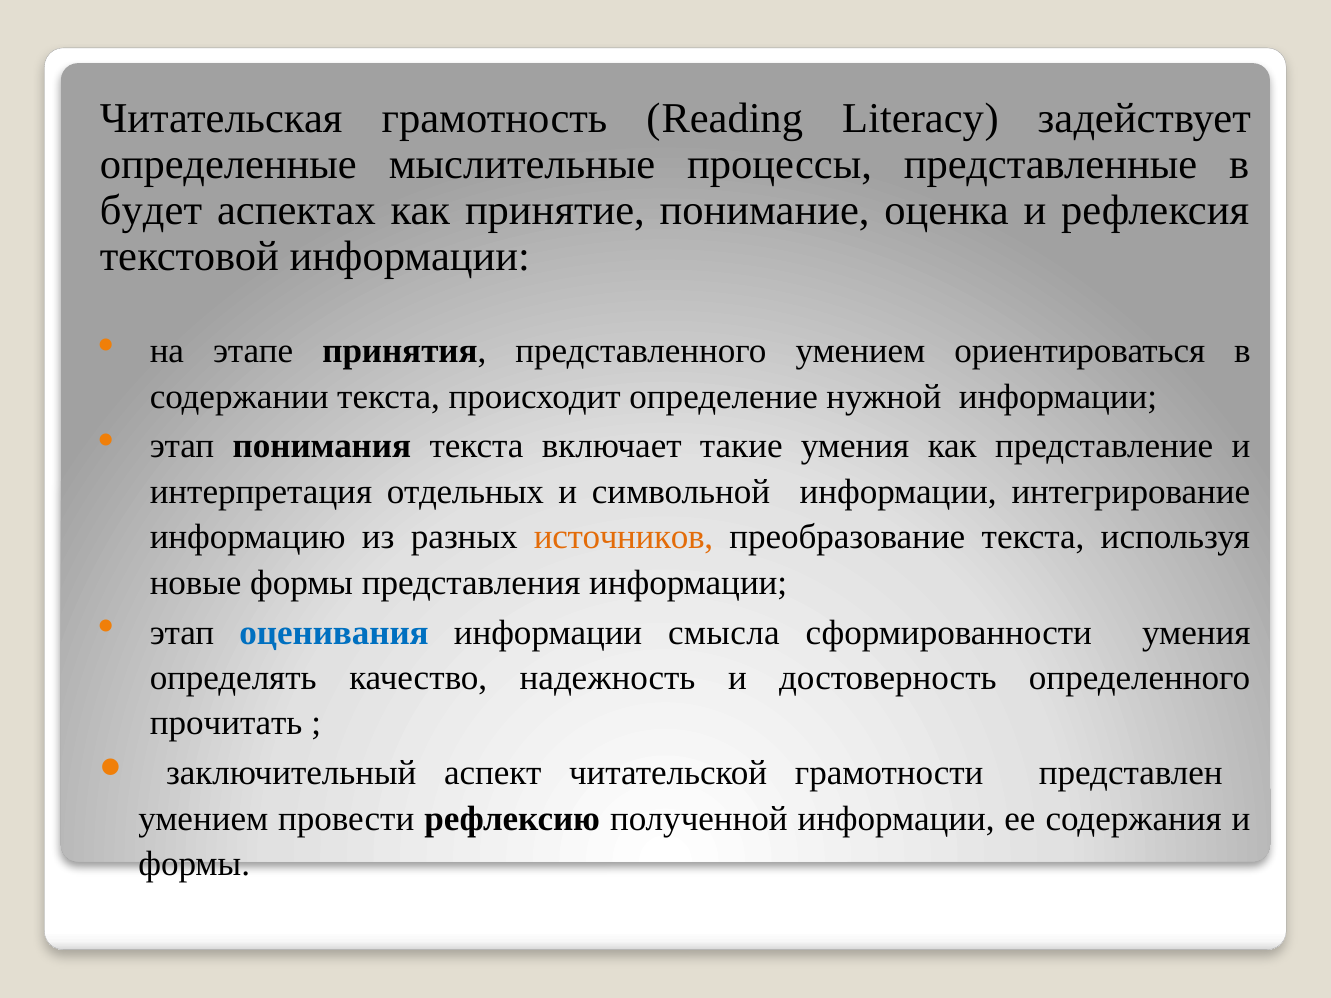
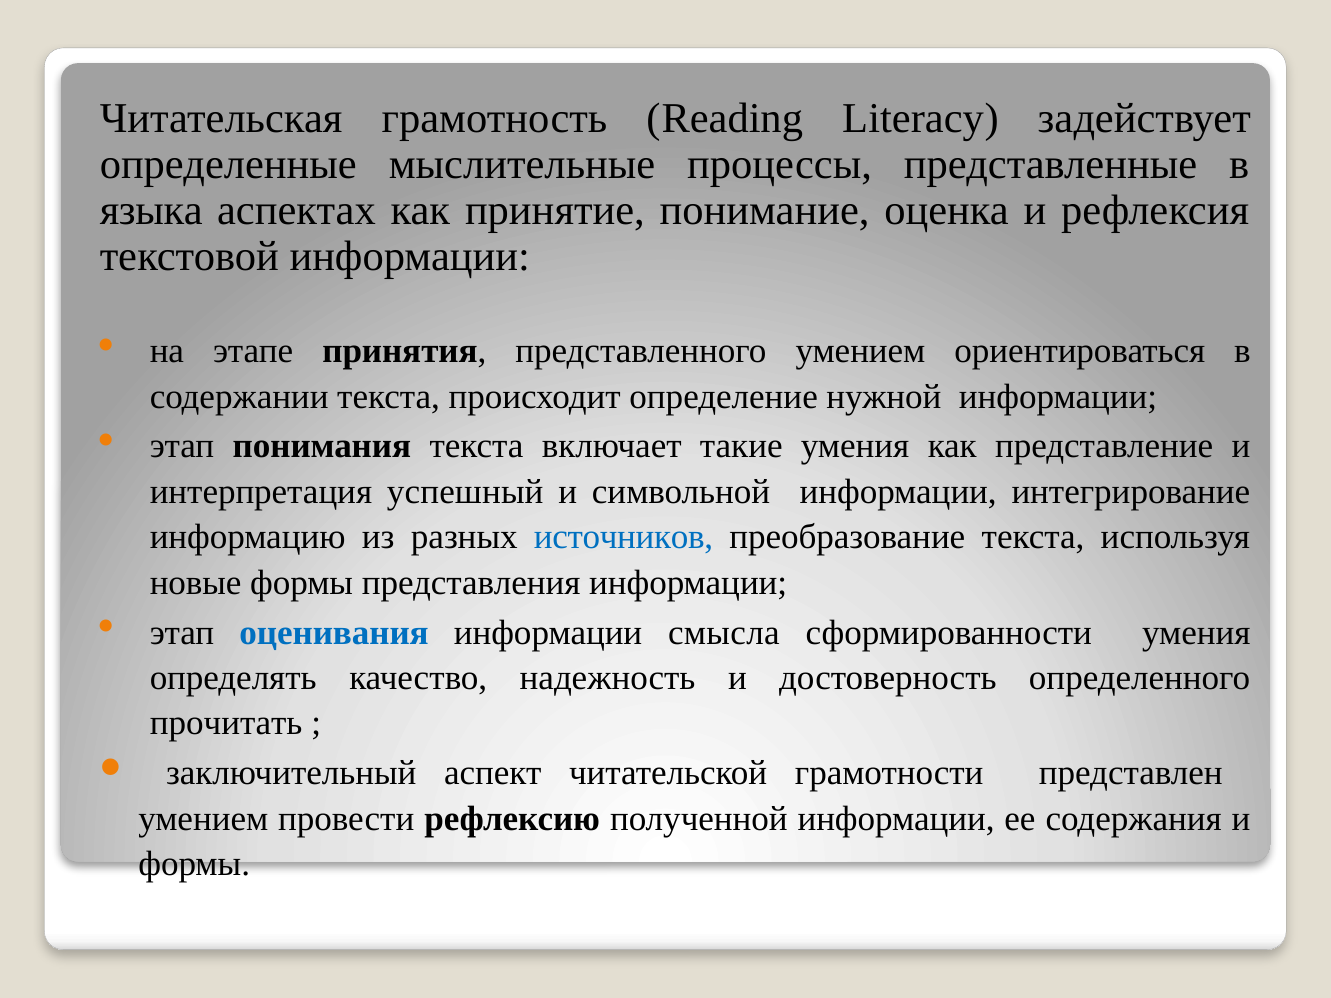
будет: будет -> языка (151, 211)
отдельных: отдельных -> успешный (465, 492)
источников colour: orange -> blue (624, 537)
